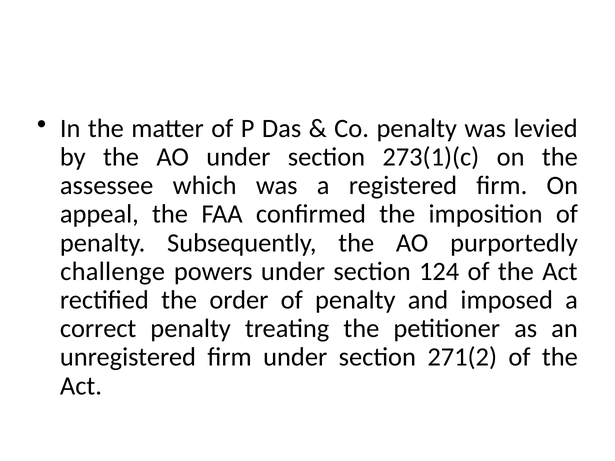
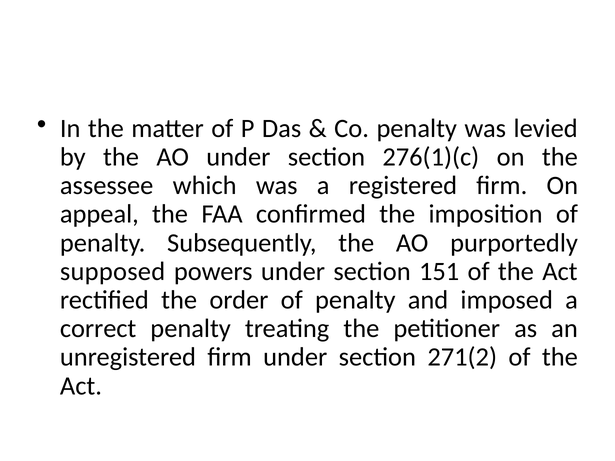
273(1)(c: 273(1)(c -> 276(1)(c (431, 157)
challenge: challenge -> supposed (113, 272)
124: 124 -> 151 (439, 272)
